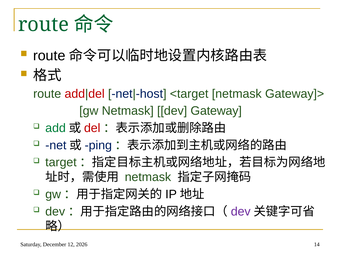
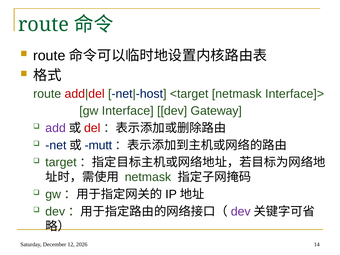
Gateway]>: Gateway]> -> Interface]> (295, 94)
gw Netmask: Netmask -> Interface (128, 111)
add colour: green -> purple (56, 128)
ping: ping -> mutt (98, 145)
